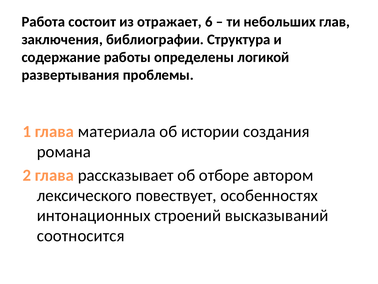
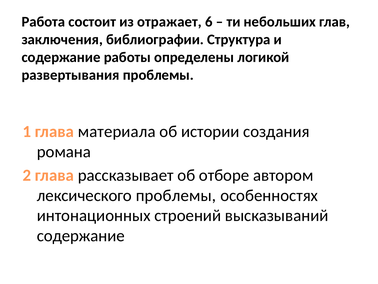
лексического повествует: повествует -> проблемы (176, 195)
соотносится: соотносится -> содержание (81, 235)
